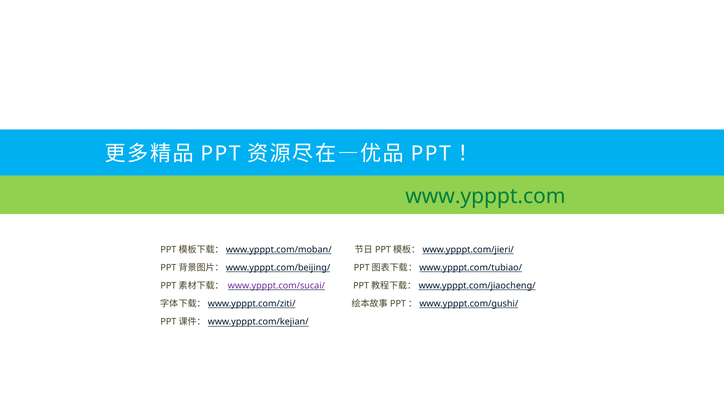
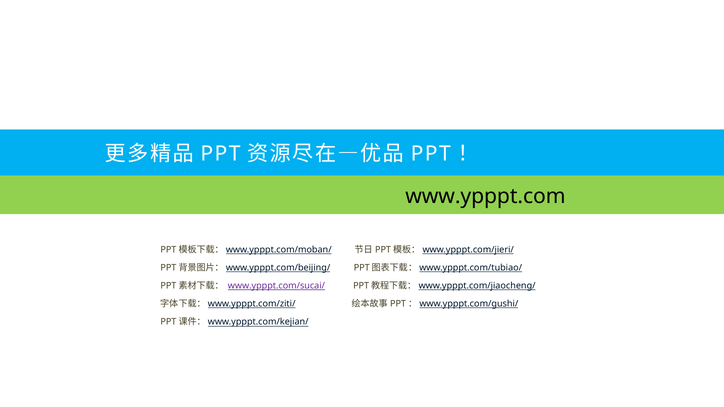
www.ypppt.com colour: green -> black (485, 196)
